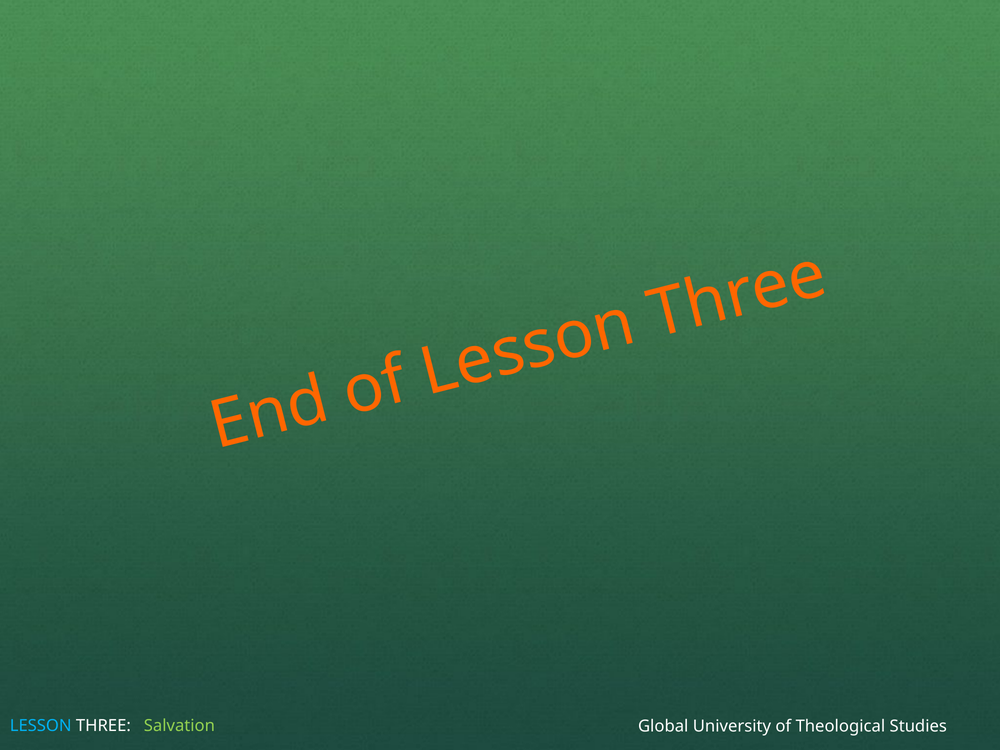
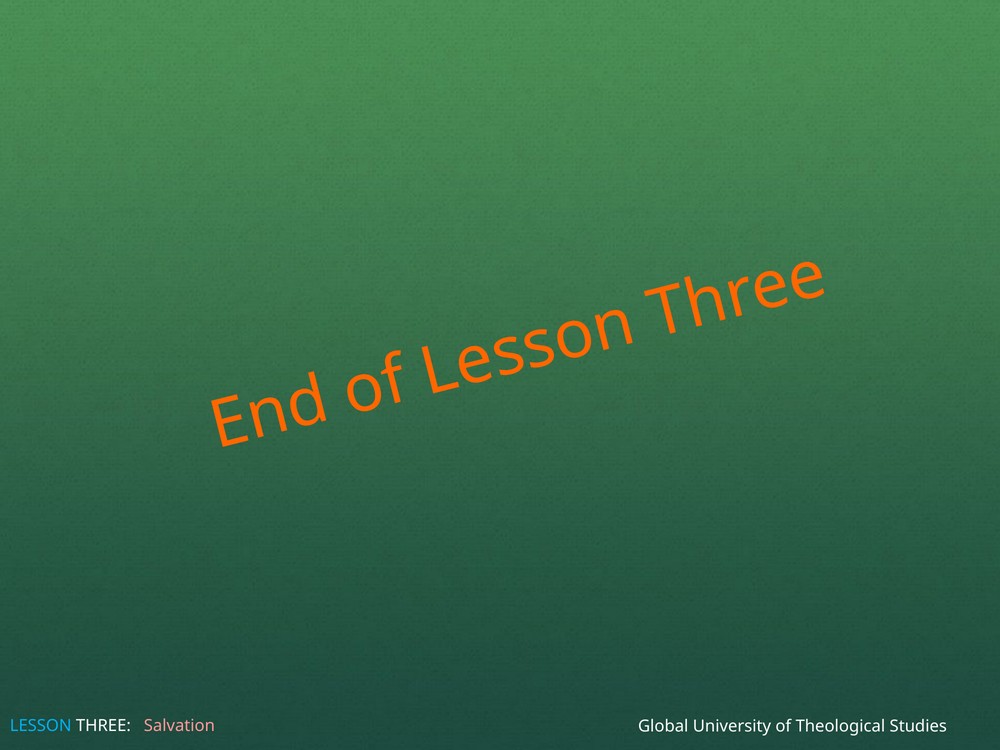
Salvation colour: light green -> pink (179, 726)
